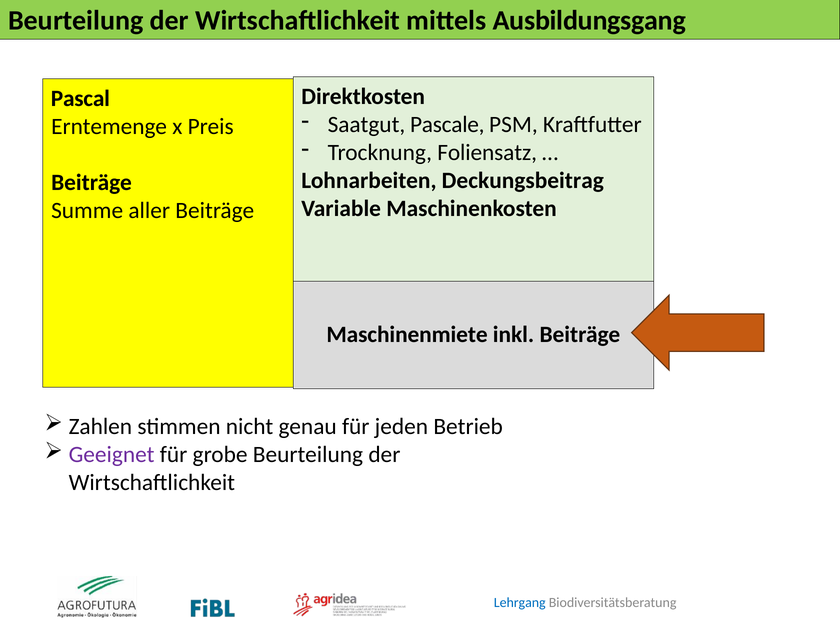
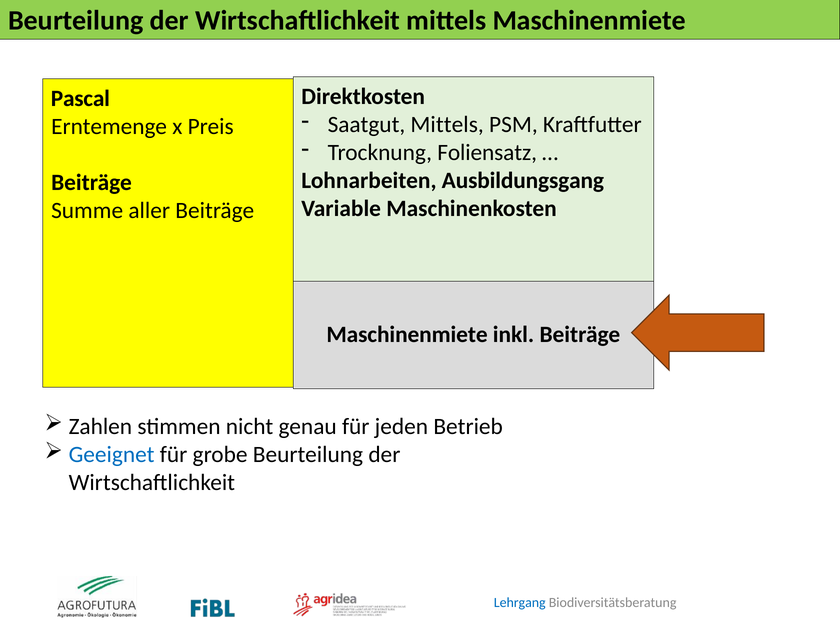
mittels Ausbildungsgang: Ausbildungsgang -> Maschinenmiete (589, 20)
Saatgut Pascale: Pascale -> Mittels (447, 125)
Deckungsbeitrag: Deckungsbeitrag -> Ausbildungsgang (523, 181)
Geeignet colour: purple -> blue (112, 455)
